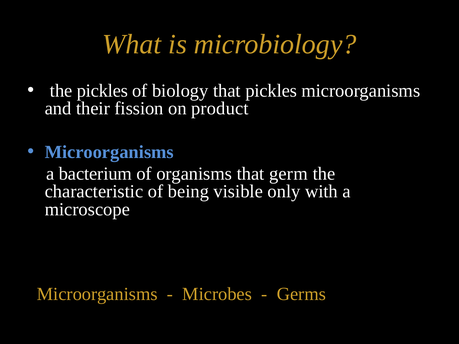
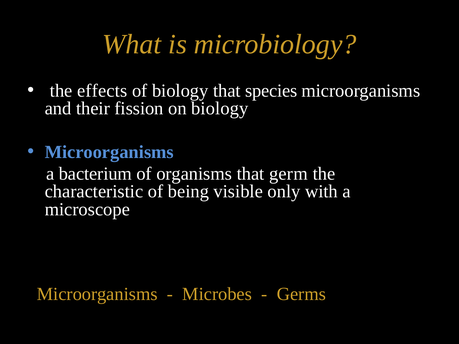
the pickles: pickles -> effects (102, 91)
that pickles: pickles -> species (271, 91)
on product: product -> biology (220, 108)
